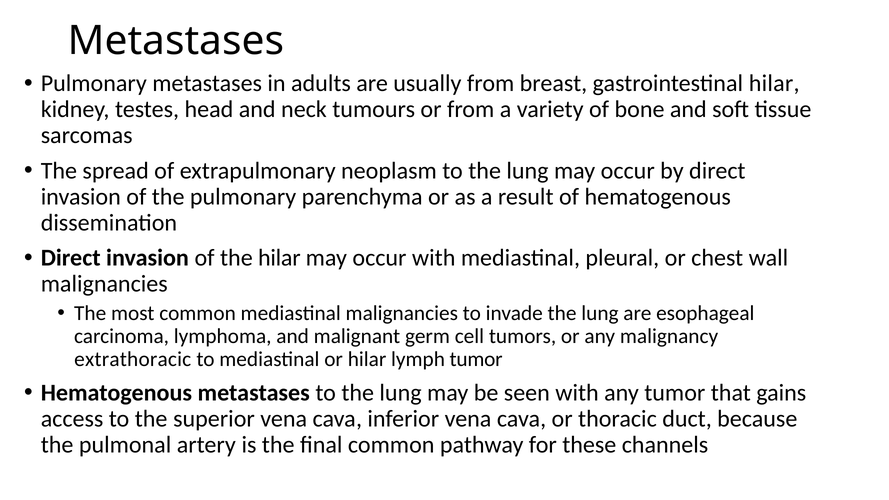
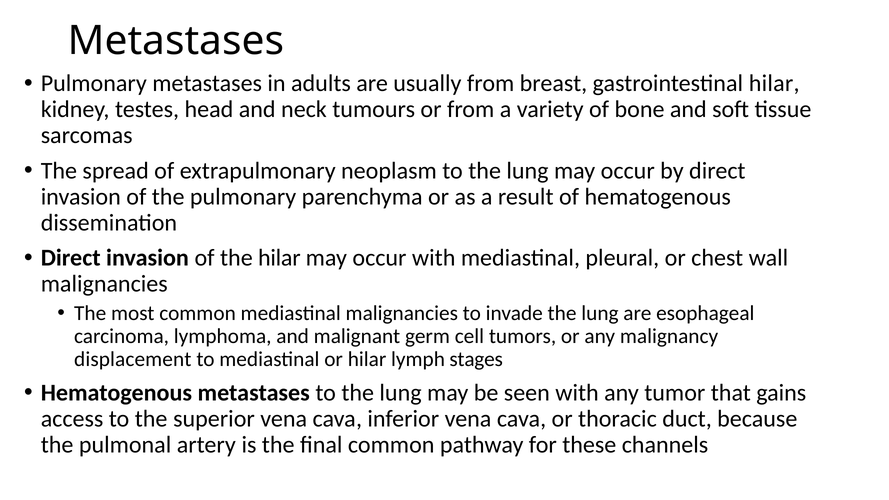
extrathoracic: extrathoracic -> displacement (133, 359)
lymph tumor: tumor -> stages (476, 359)
